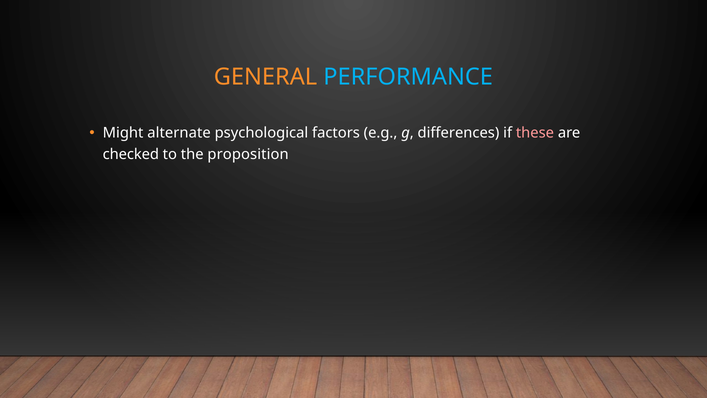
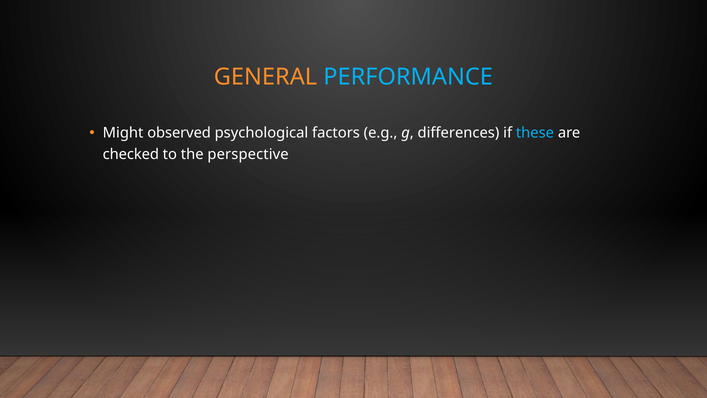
alternate: alternate -> observed (179, 133)
these colour: pink -> light blue (535, 133)
proposition: proposition -> perspective (248, 154)
